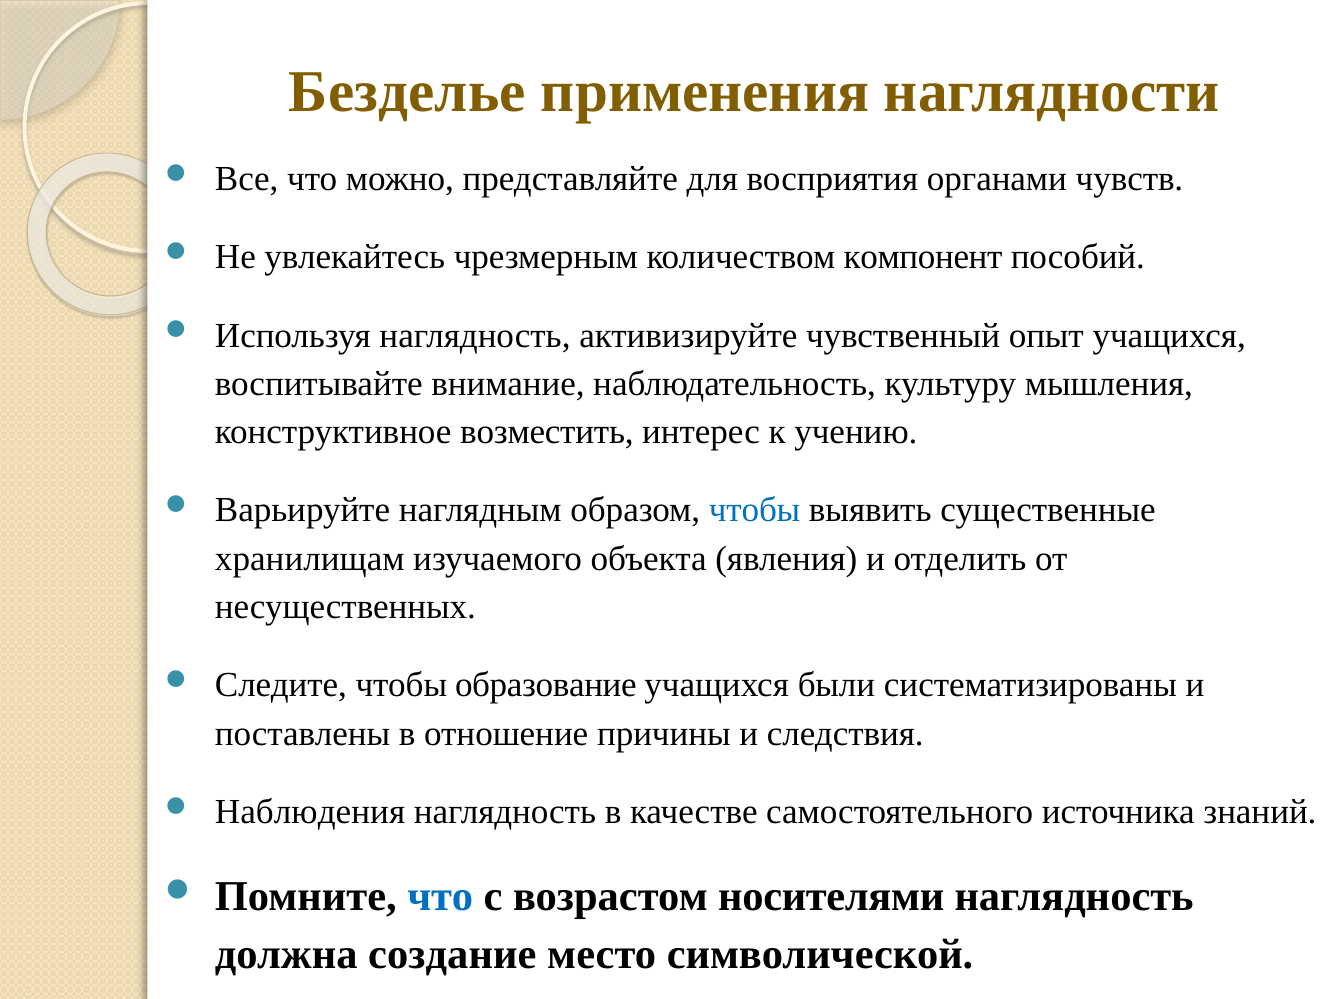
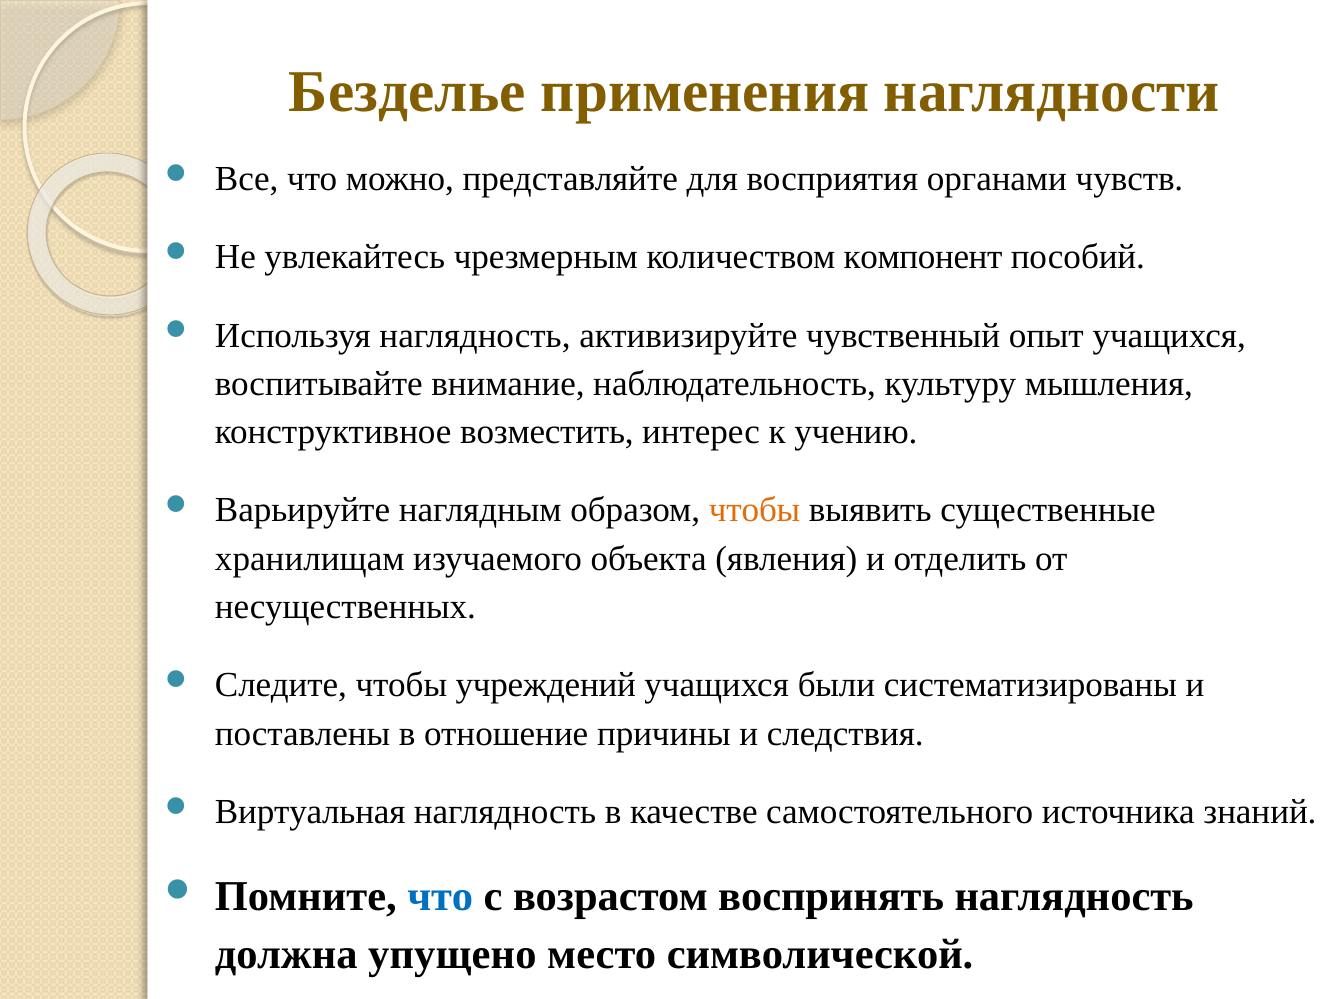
чтобы colour: blue -> orange (755, 510)
образование: образование -> учреждений (546, 685)
Наблюдения: Наблюдения -> Виртуальная (310, 811)
носителями: носителями -> воспринять (831, 896)
создание: создание -> упущено (452, 954)
